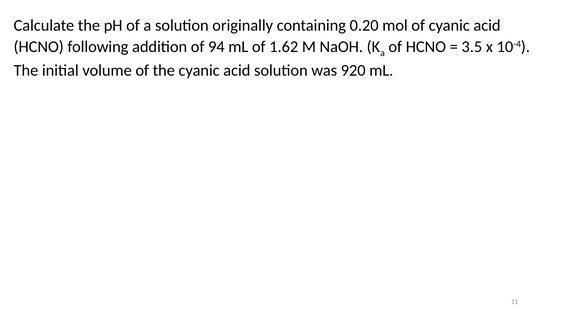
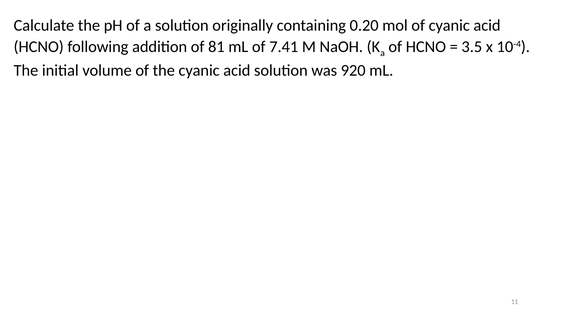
94: 94 -> 81 (216, 47)
1.62: 1.62 -> 7.41 (284, 47)
